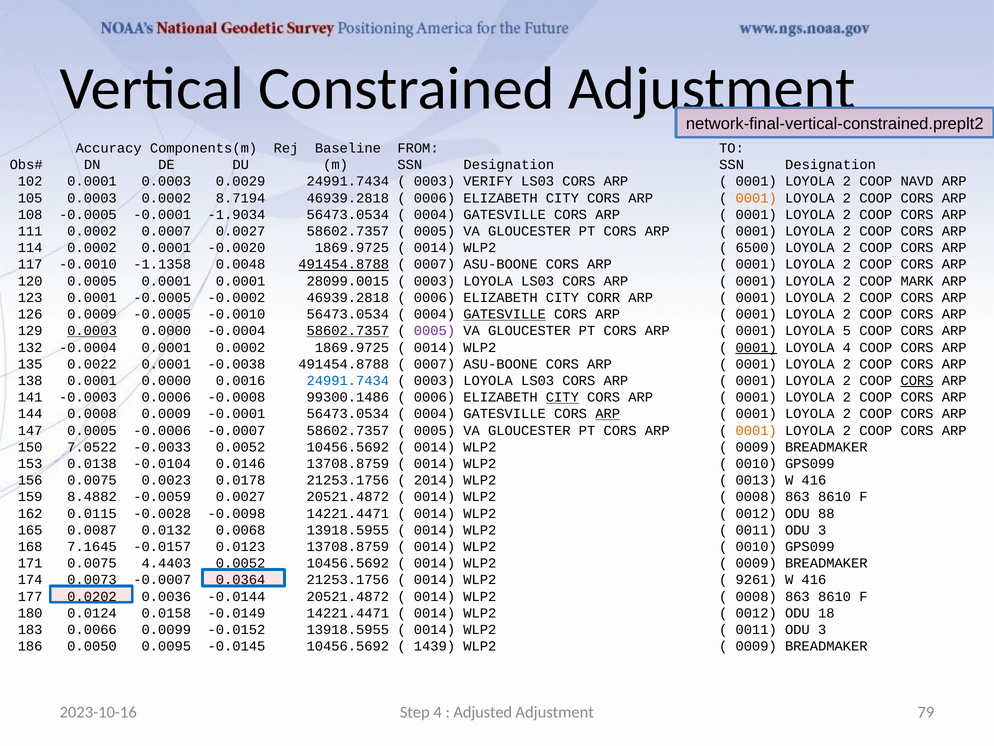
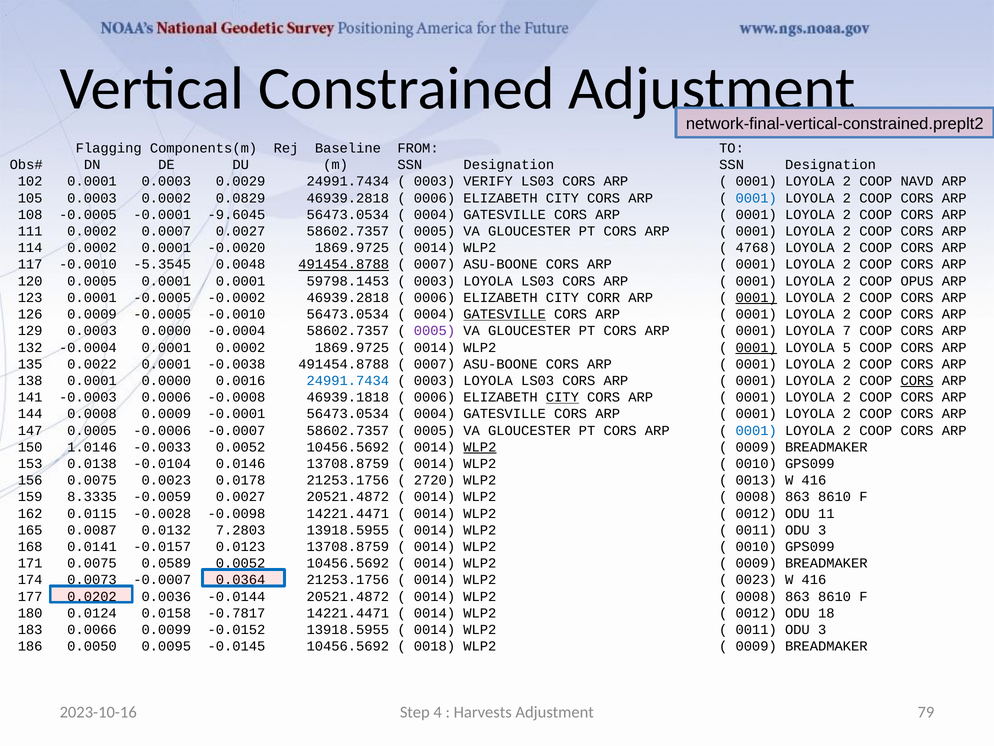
Accuracy: Accuracy -> Flagging (109, 148)
8.7194: 8.7194 -> 0.0829 (241, 198)
0001 colour: orange -> blue (756, 198)
-1.9034: -1.9034 -> -9.6045 (236, 214)
6500: 6500 -> 4768 (756, 248)
-1.1358: -1.1358 -> -5.3545 (162, 264)
28099.0015: 28099.0015 -> 59798.1453 (348, 281)
MARK: MARK -> OPUS (917, 281)
0001 underline: none -> present (756, 297)
0.0003 underline: present -> none (92, 331)
58602.7357 underline: present -> none (348, 331)
5: 5 -> 7 (847, 331)
LOYOLA 4: 4 -> 5 (847, 347)
99300.1486: 99300.1486 -> 46939.1818 (348, 397)
ARP underline: present -> none (608, 414)
0001 colour: orange -> blue (756, 430)
7.0522: 7.0522 -> 1.0146 (92, 447)
WLP2 underline: none -> present (480, 447)
2014: 2014 -> 2720 (434, 480)
8.4882: 8.4882 -> 8.3335 (92, 497)
88: 88 -> 11 (826, 513)
0.0068: 0.0068 -> 7.2803 (241, 530)
7.1645: 7.1645 -> 0.0141 (92, 546)
4.4403: 4.4403 -> 0.0589 (166, 563)
9261: 9261 -> 0023 (756, 580)
-0.0149: -0.0149 -> -0.7817 (236, 613)
1439: 1439 -> 0018 (434, 646)
Adjusted: Adjusted -> Harvests (483, 712)
